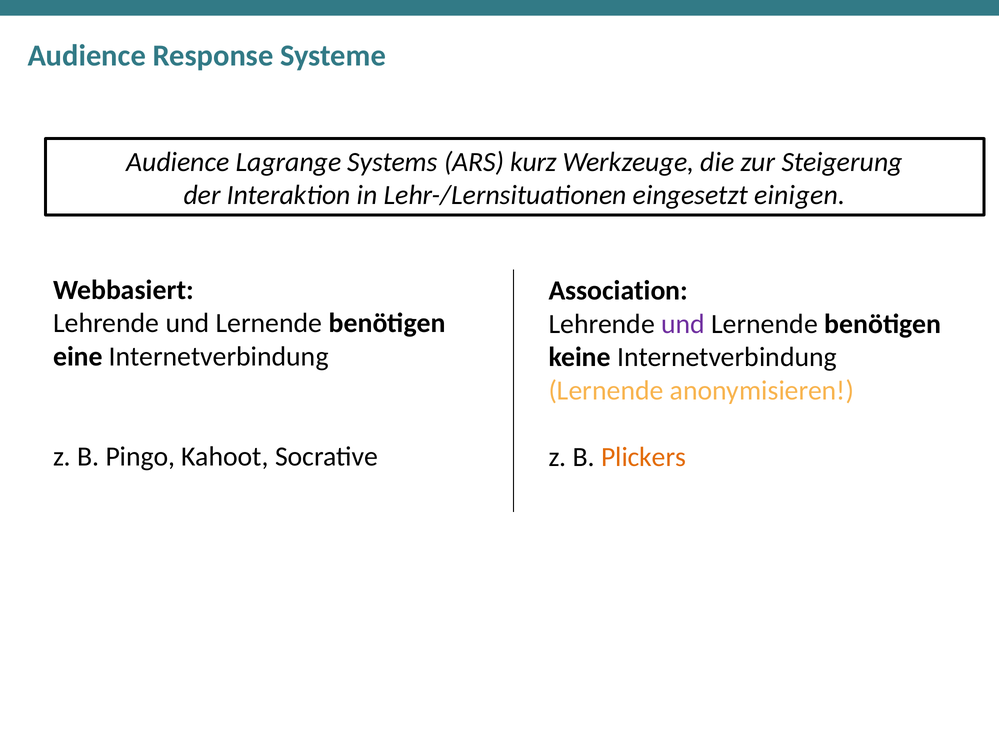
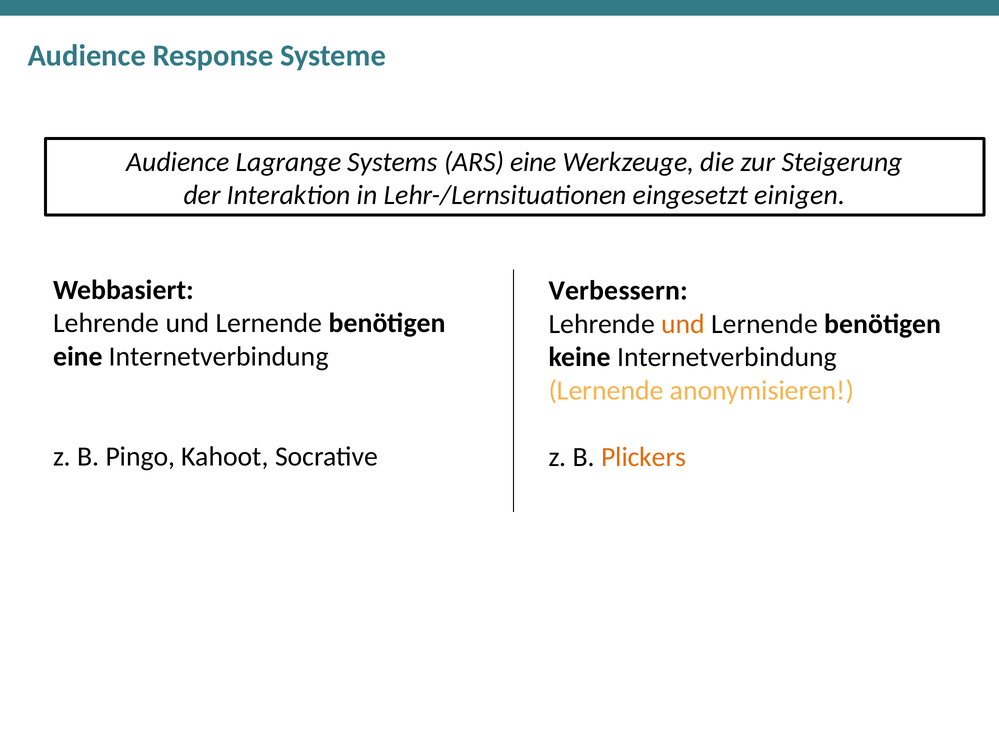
ARS kurz: kurz -> eine (533, 162)
Association: Association -> Verbessern (618, 291)
und colour: purple -> orange (683, 324)
